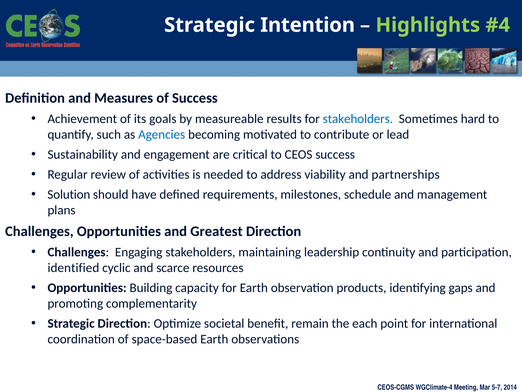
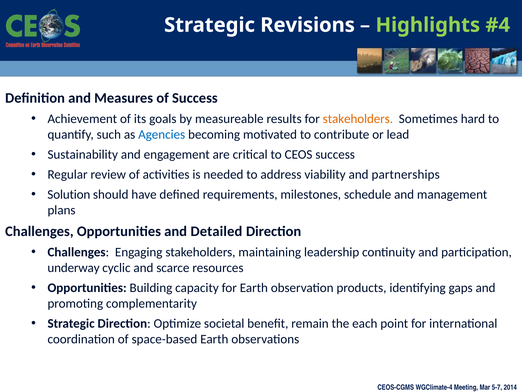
Intention: Intention -> Revisions (308, 25)
stakeholders colour: blue -> orange (358, 119)
Greatest: Greatest -> Detailed (216, 231)
identified: identified -> underway (74, 268)
